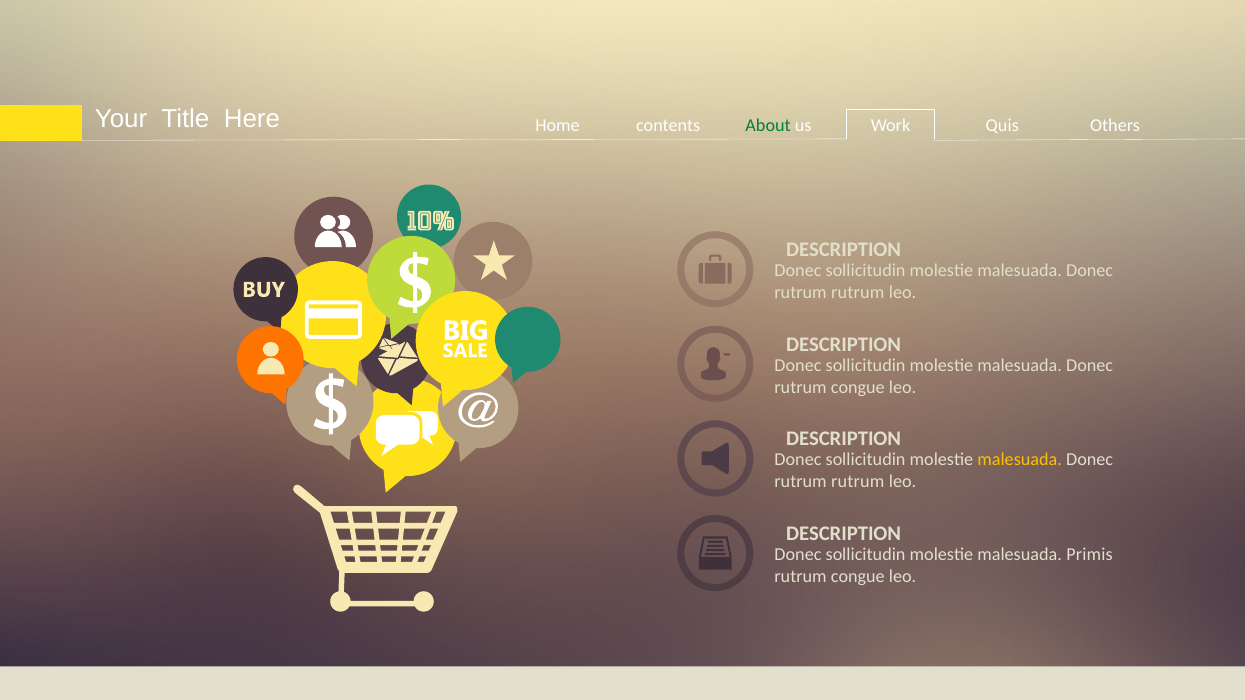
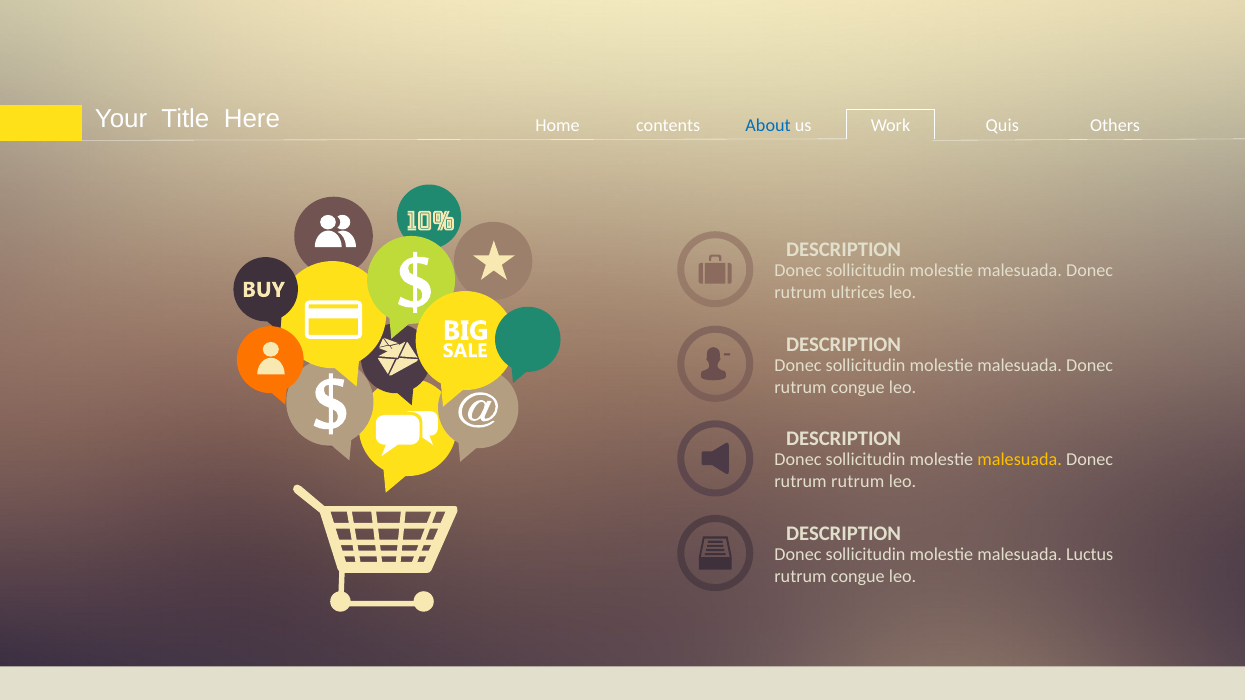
About colour: green -> blue (768, 126)
rutrum: rutrum -> ultrices (858, 293)
Primis: Primis -> Luctus (1090, 555)
